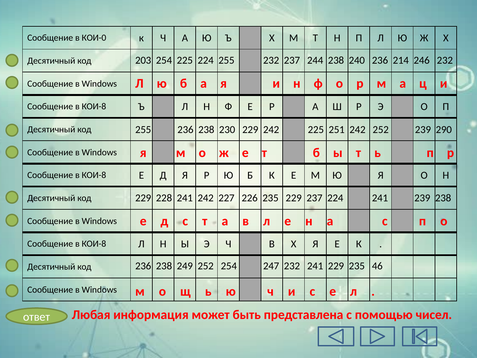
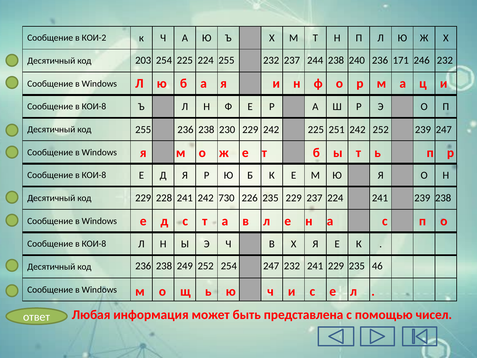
КОИ-0: КОИ-0 -> КОИ-2 (94, 38)
214: 214 -> 171 (401, 60)
239 290: 290 -> 247 (444, 130)
227: 227 -> 730 (226, 198)
